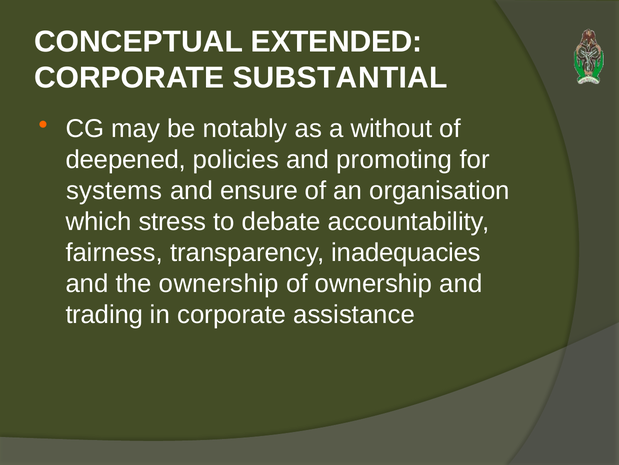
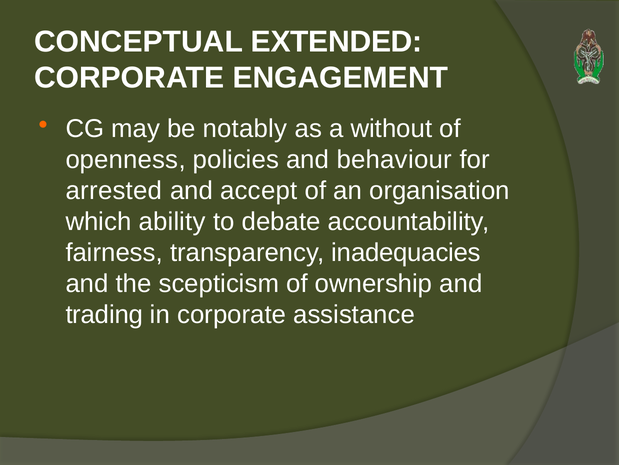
SUBSTANTIAL: SUBSTANTIAL -> ENGAGEMENT (340, 78)
deepened: deepened -> openness (126, 160)
promoting: promoting -> behaviour (394, 160)
systems: systems -> arrested (114, 191)
ensure: ensure -> accept (259, 191)
stress: stress -> ability (172, 221)
the ownership: ownership -> scepticism (219, 283)
